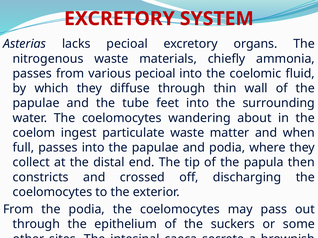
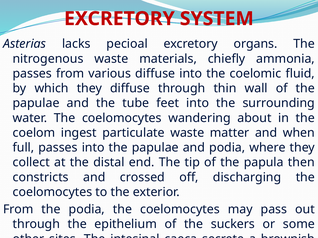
various pecioal: pecioal -> diffuse (155, 74)
